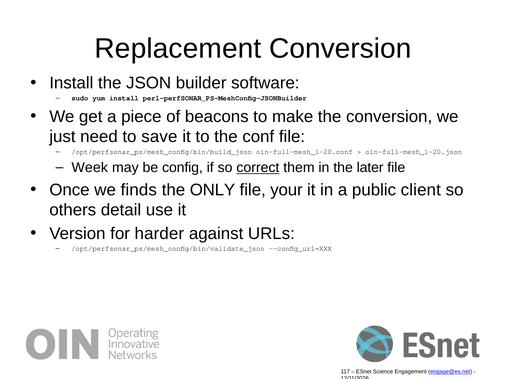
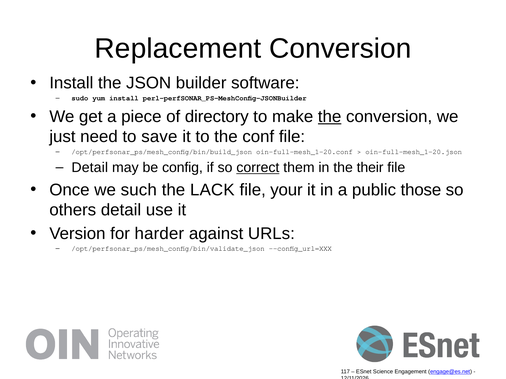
beacons: beacons -> directory (217, 117)
the underline: none -> present (330, 117)
Week: Week -> Detail (90, 168)
later: later -> their (370, 168)
finds: finds -> such (139, 190)
ONLY: ONLY -> LACK (212, 190)
client: client -> those (421, 190)
